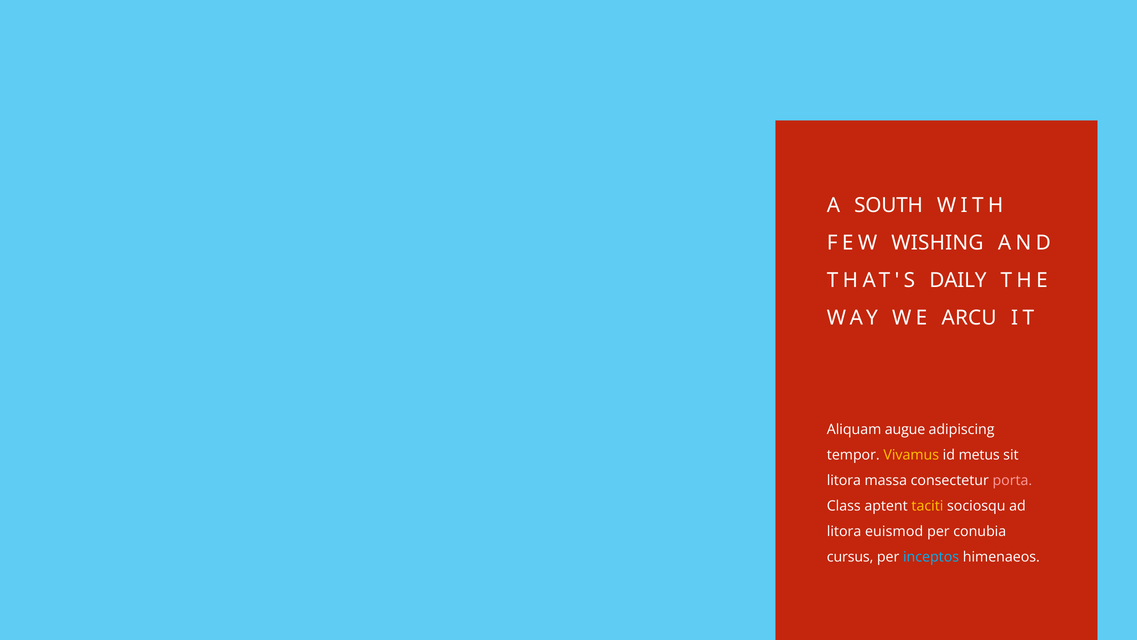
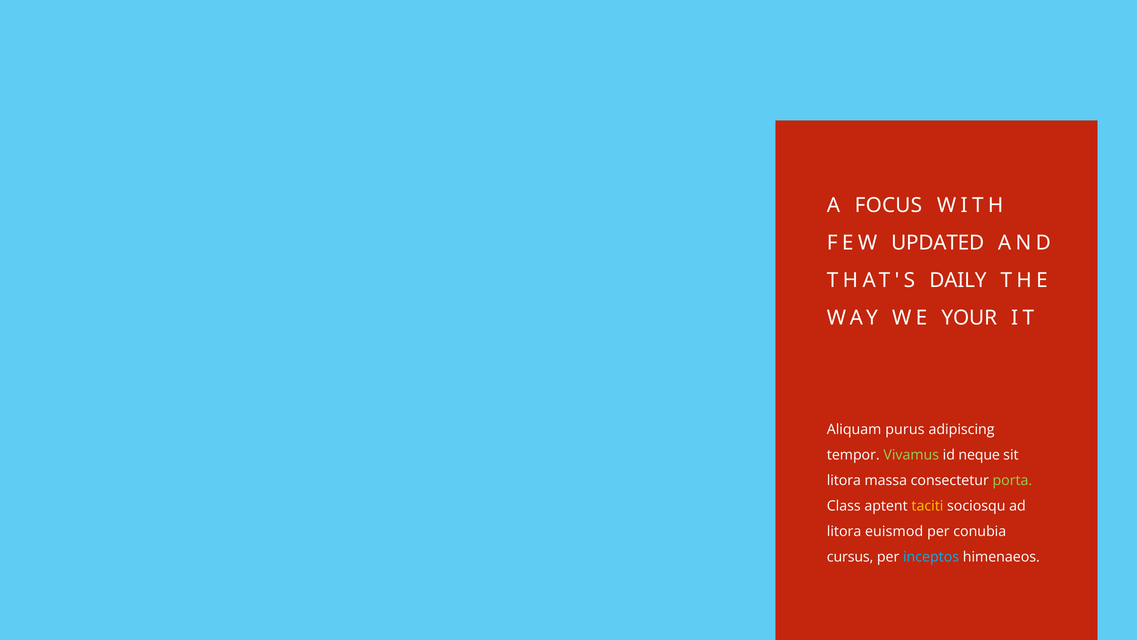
SOUTH: SOUTH -> FOCUS (888, 206)
WISHING: WISHING -> UPDATED (938, 243)
ARCU: ARCU -> YOUR (969, 317)
augue: augue -> purus (905, 429)
Vivamus colour: yellow -> light green (911, 455)
metus: metus -> neque (979, 455)
porta colour: pink -> light green (1012, 480)
